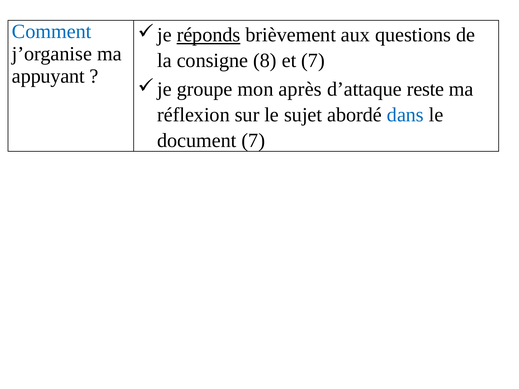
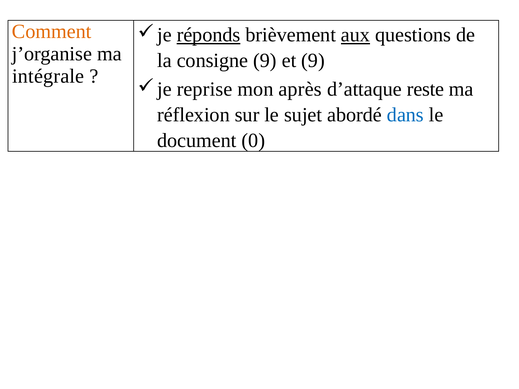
Comment colour: blue -> orange (52, 32)
aux underline: none -> present (356, 35)
consigne 8: 8 -> 9 (265, 61)
et 7: 7 -> 9 (313, 61)
appuyant: appuyant -> intégrale (48, 76)
groupe: groupe -> reprise (205, 89)
document 7: 7 -> 0 (253, 140)
